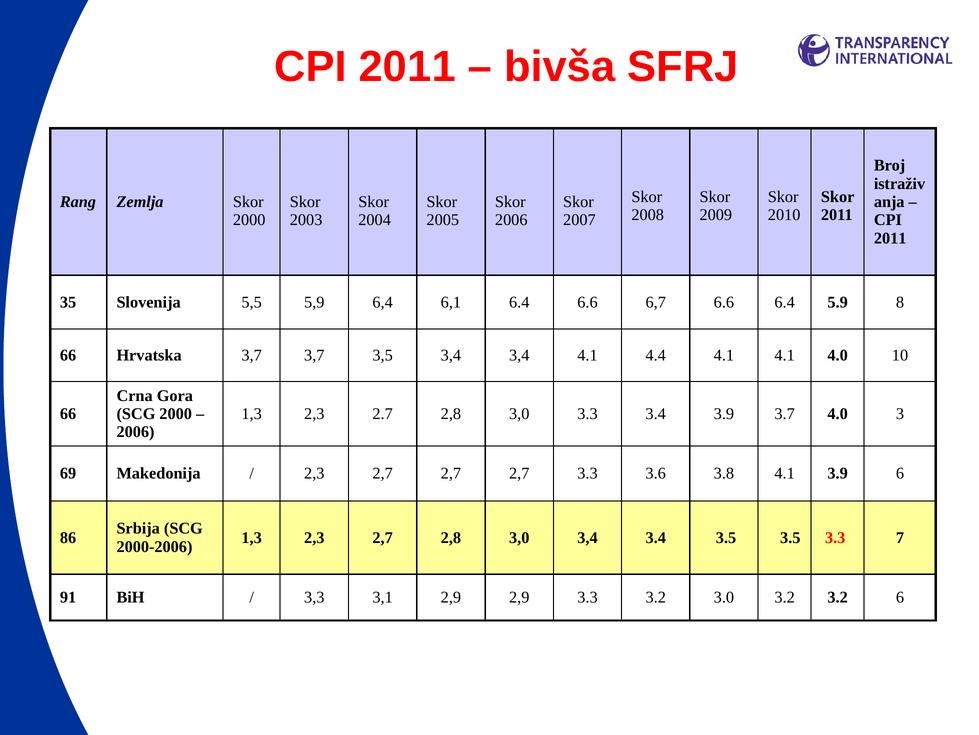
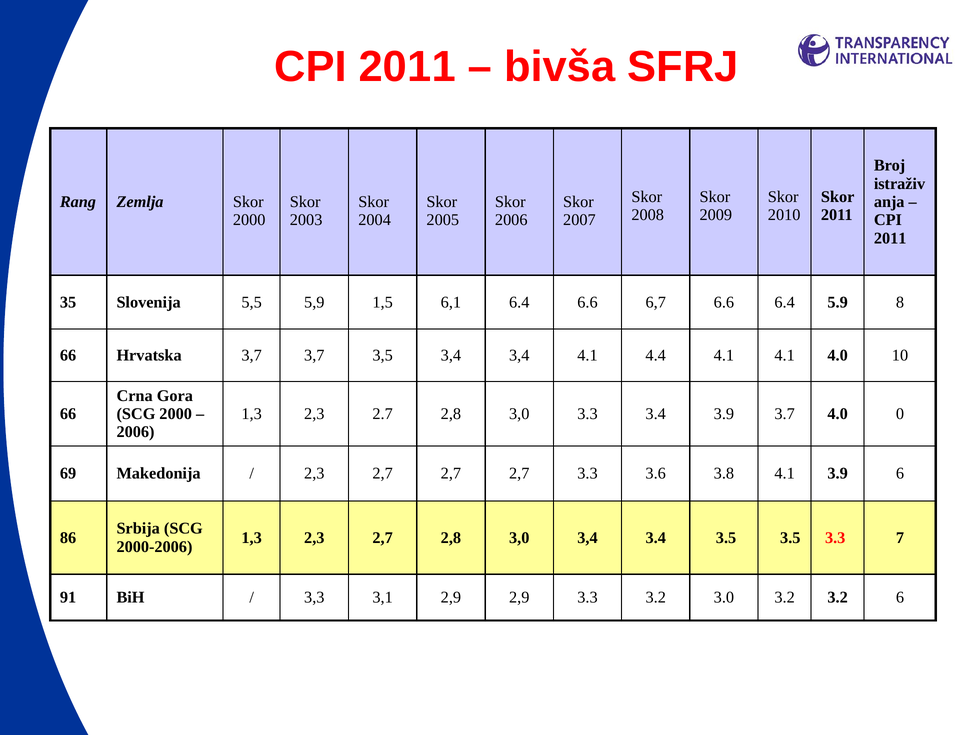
6,4: 6,4 -> 1,5 (383, 302)
3: 3 -> 0 (900, 413)
